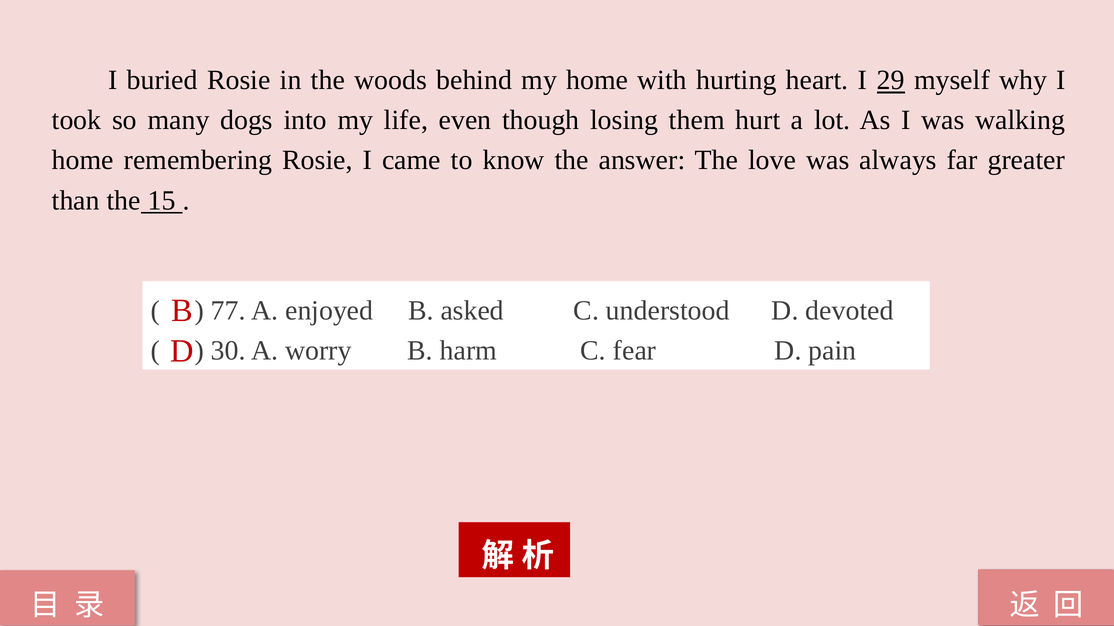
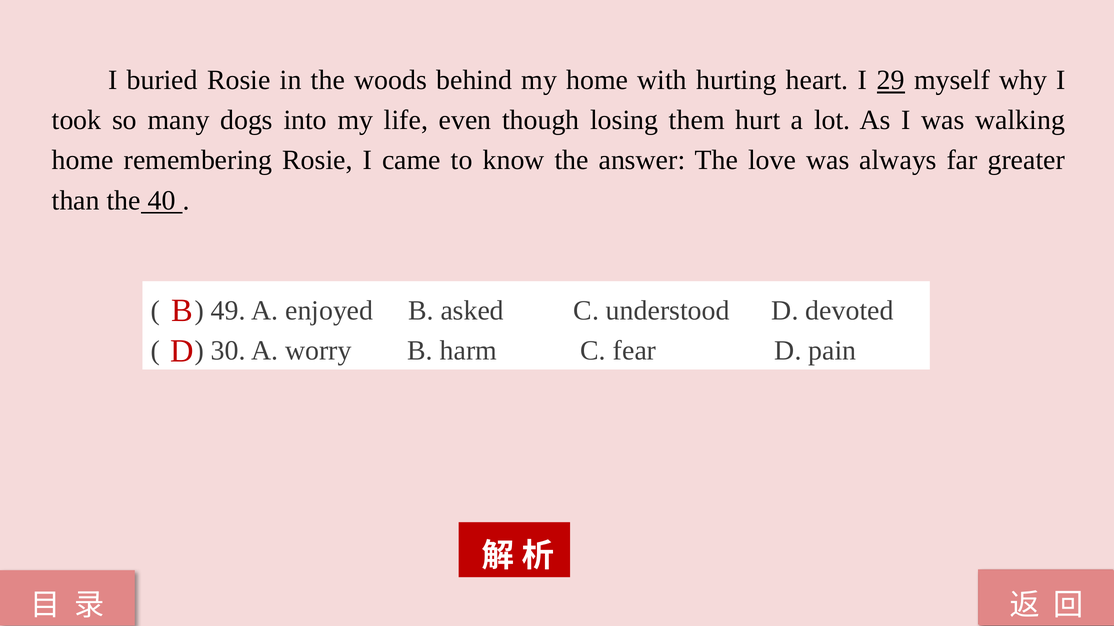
15: 15 -> 40 (162, 201)
77: 77 -> 49 (228, 311)
